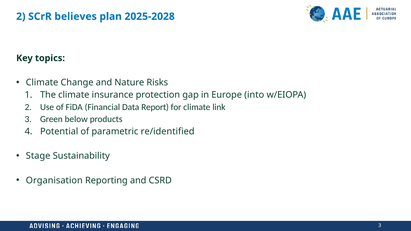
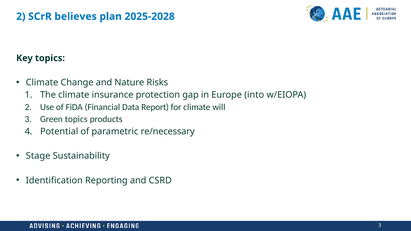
link: link -> will (219, 107)
Green below: below -> topics (76, 119)
re/identified: re/identified -> re/necessary (168, 132)
Organisation: Organisation -> Identification (54, 180)
